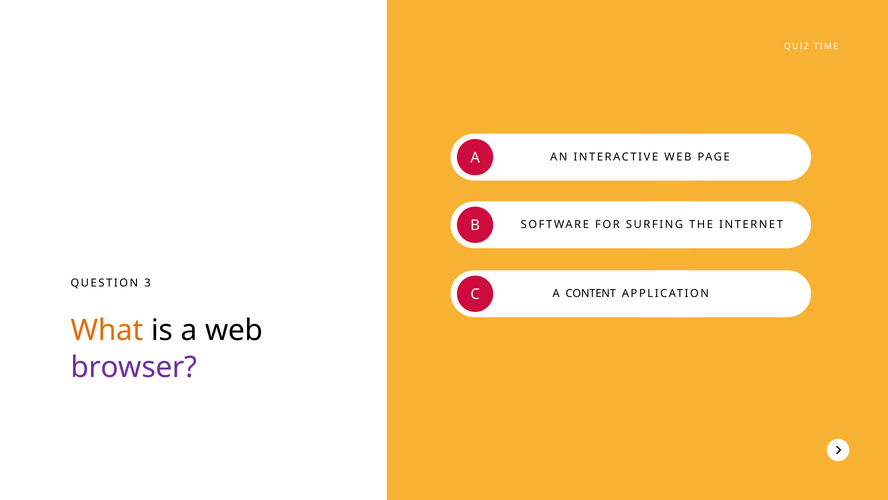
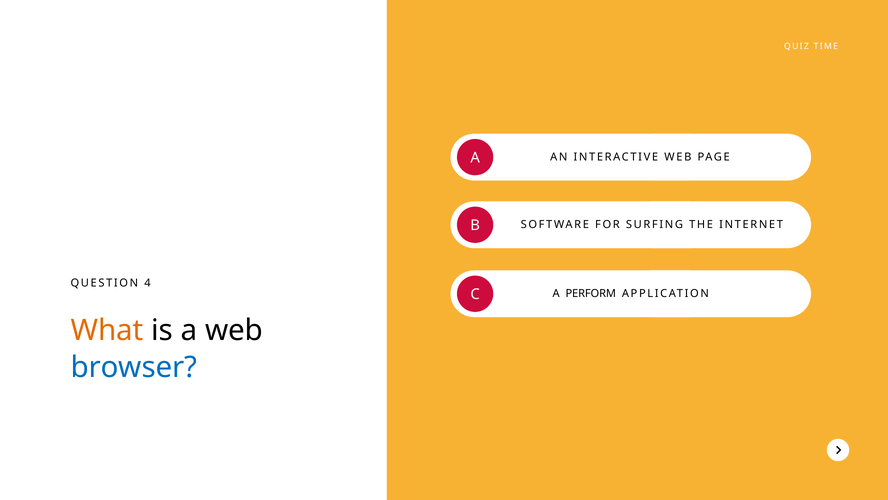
3: 3 -> 4 (147, 283)
CONTENT: CONTENT -> PERFORM (591, 293)
browser colour: purple -> blue (134, 367)
